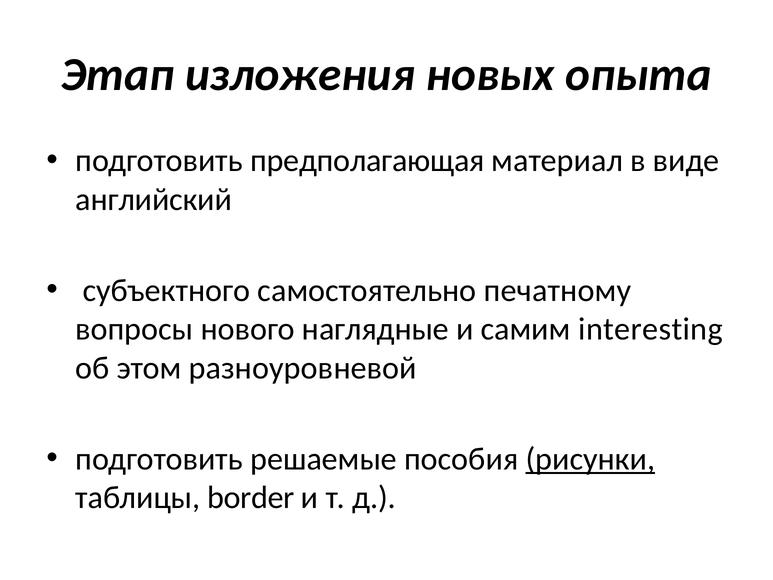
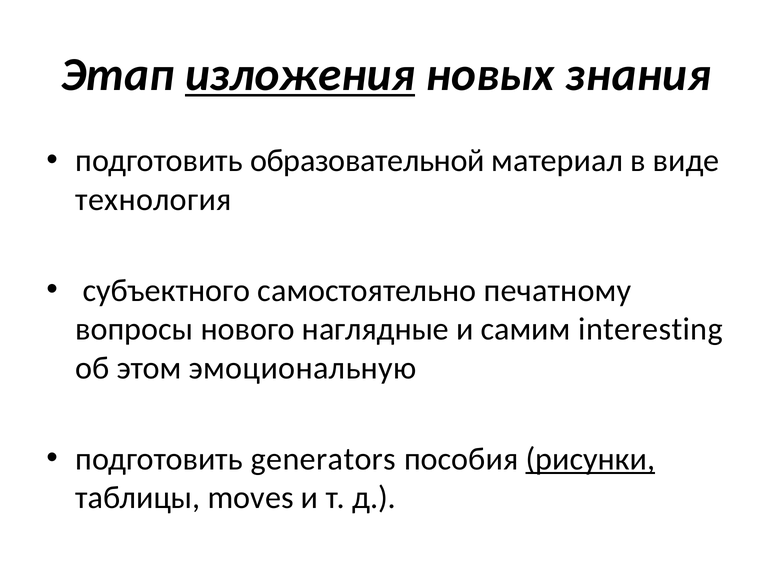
изложения underline: none -> present (300, 75)
опыта: опыта -> знания (638, 75)
предполагающая: предполагающая -> образовательной (367, 161)
английский: английский -> технология (153, 199)
разноуровневой: разноуровневой -> эмоциональную (303, 368)
решаемые: решаемые -> generators (323, 459)
border: border -> moves (251, 497)
